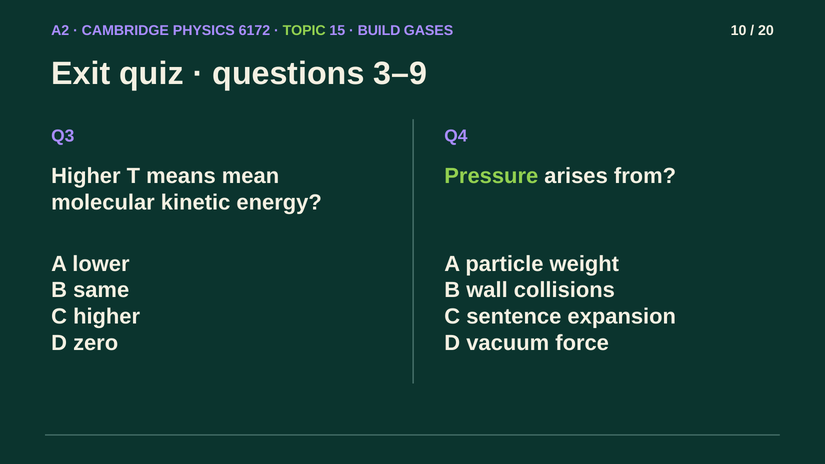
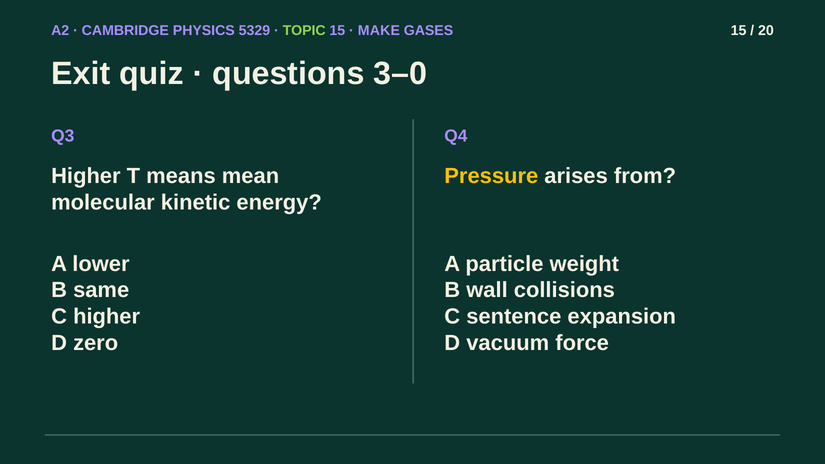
6172: 6172 -> 5329 (254, 31)
BUILD: BUILD -> MAKE (379, 31)
GASES 10: 10 -> 15 (739, 31)
3–9: 3–9 -> 3–0 (400, 74)
Pressure colour: light green -> yellow (491, 176)
